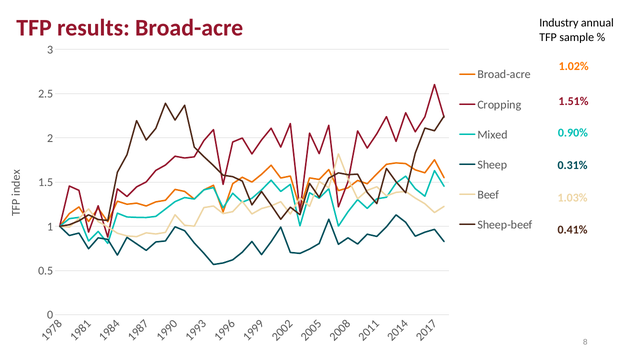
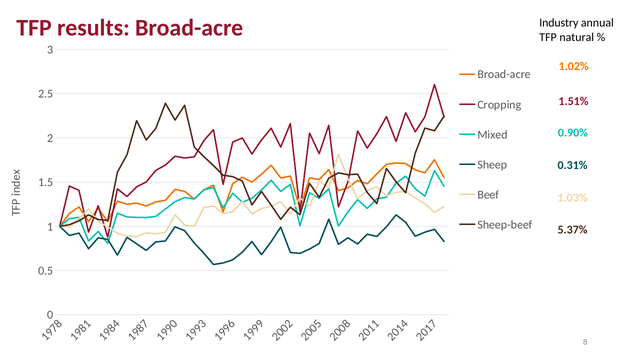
sample: sample -> natural (577, 37)
0.41%: 0.41% -> 5.37% (573, 230)
